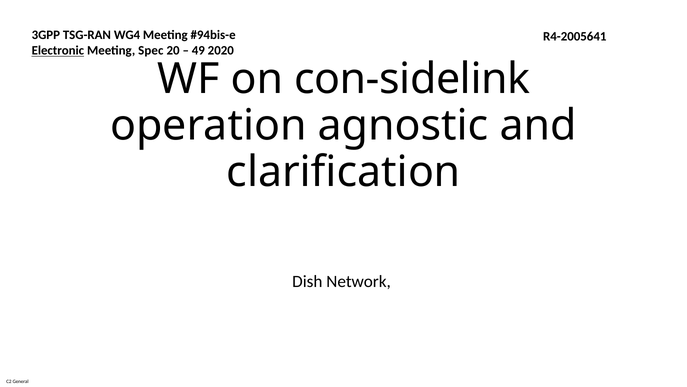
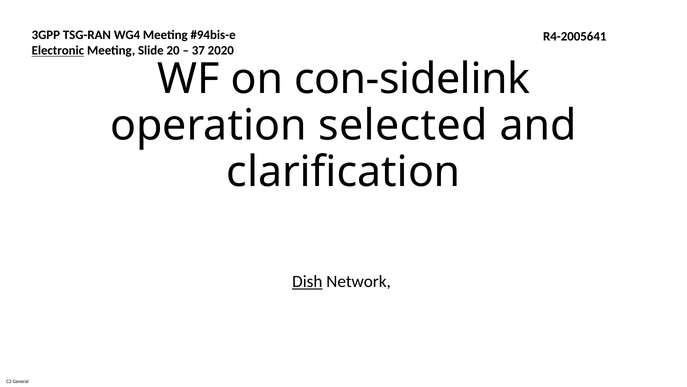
Spec: Spec -> Slide (151, 51)
49: 49 -> 37 (198, 51)
agnostic: agnostic -> selected (403, 125)
Dish underline: none -> present (307, 281)
